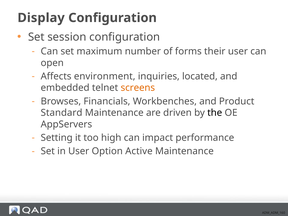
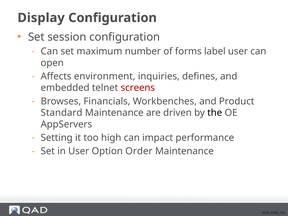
their: their -> label (215, 51)
located: located -> defines (200, 76)
screens colour: orange -> red (138, 88)
Active: Active -> Order (139, 151)
